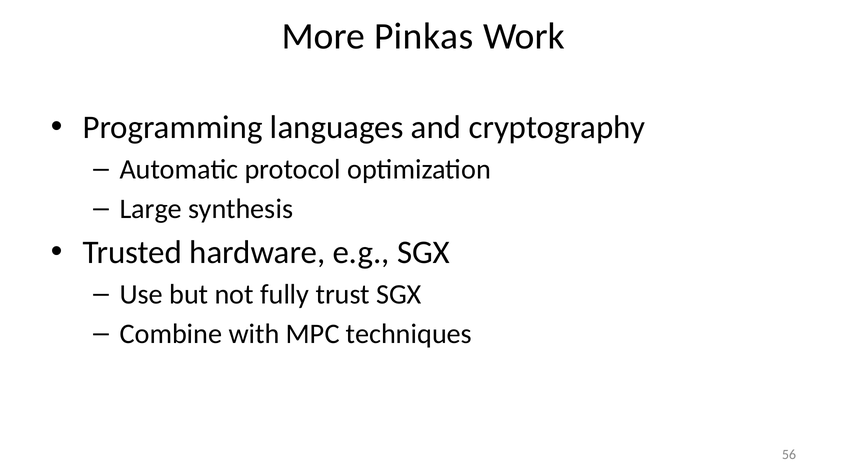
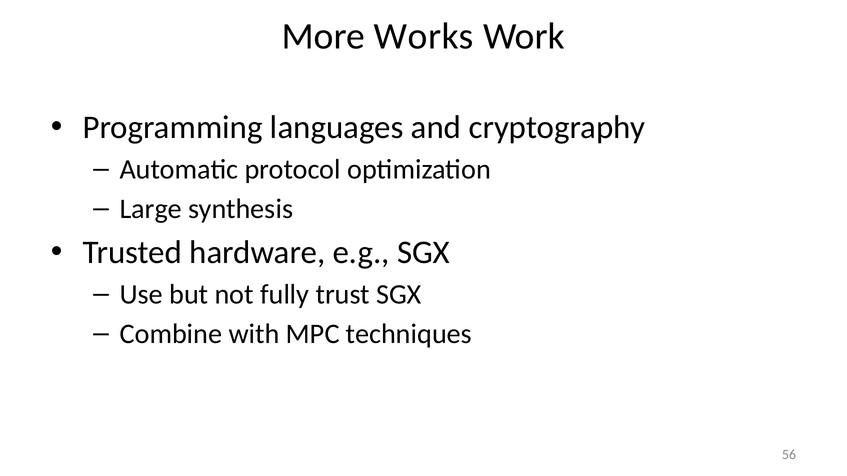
Pinkas: Pinkas -> Works (424, 36)
